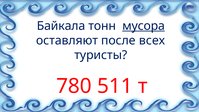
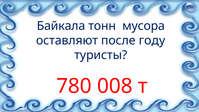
мусора underline: present -> none (144, 26)
всех: всех -> году (152, 40)
511: 511 -> 008 (115, 86)
